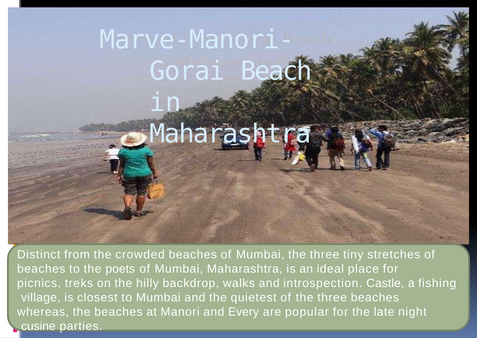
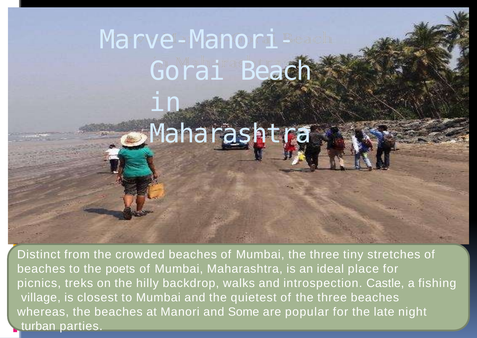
Every: Every -> Some (244, 311)
cusine: cusine -> turban (38, 325)
